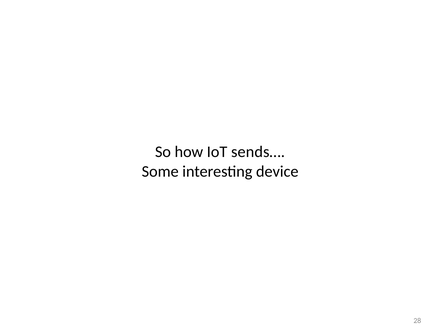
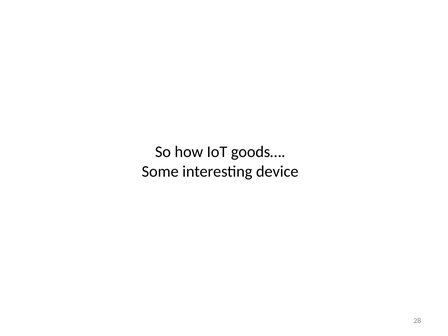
sends…: sends… -> goods… (258, 152)
